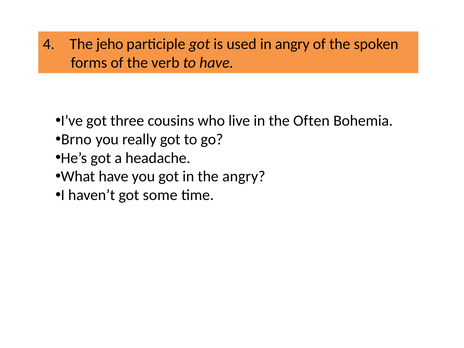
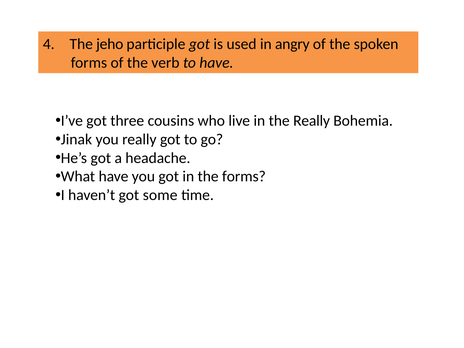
the Often: Often -> Really (312, 121)
Brno: Brno -> Jinak (76, 139)
the angry: angry -> forms (244, 177)
